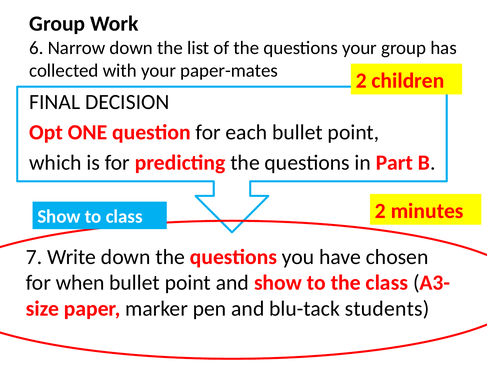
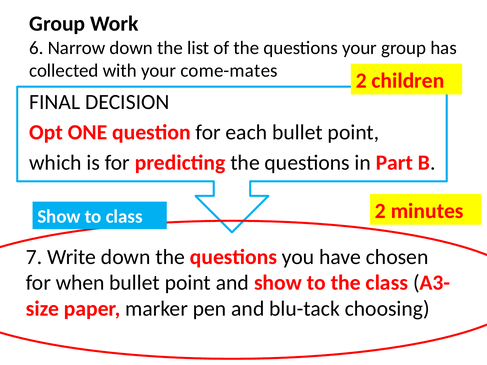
paper-mates: paper-mates -> come-mates (229, 71)
students: students -> choosing (387, 309)
